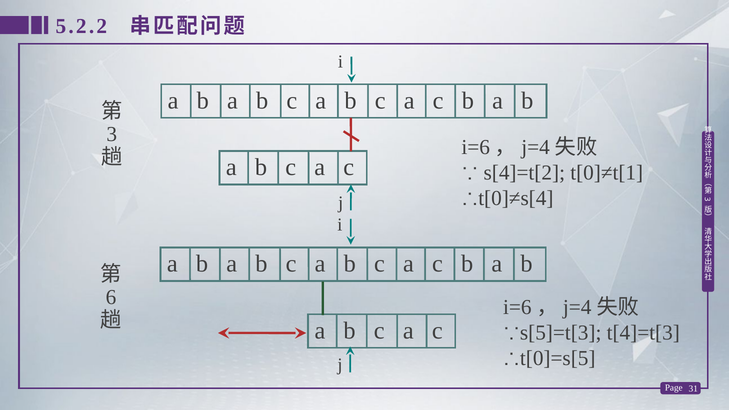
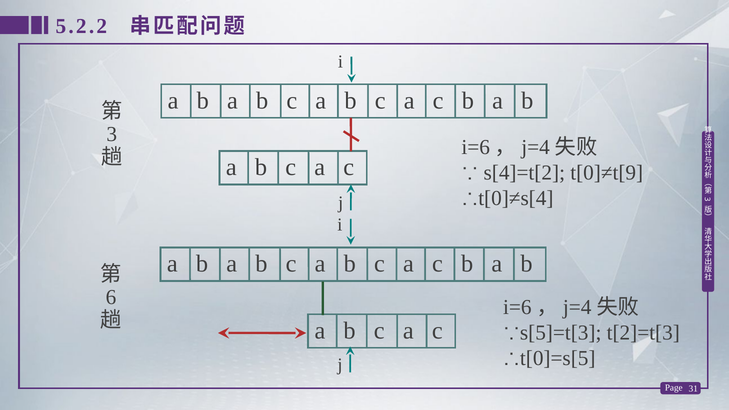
t[0]≠t[1: t[0]≠t[1 -> t[0]≠t[9 (607, 173)
t[4]=t[3: t[4]=t[3 -> t[2]=t[3 (643, 333)
